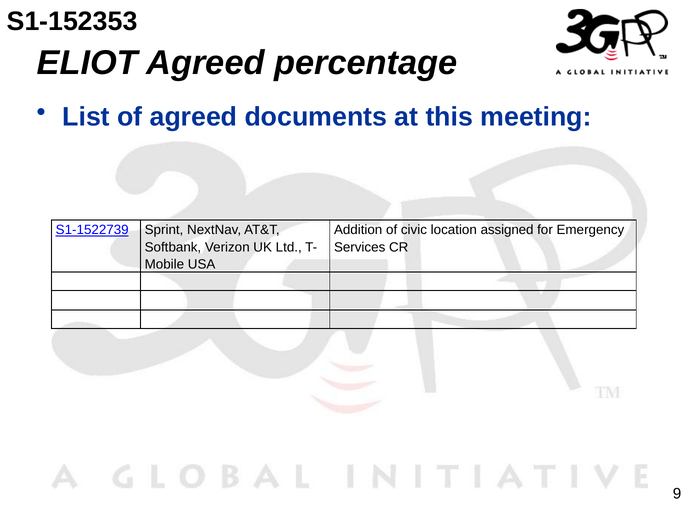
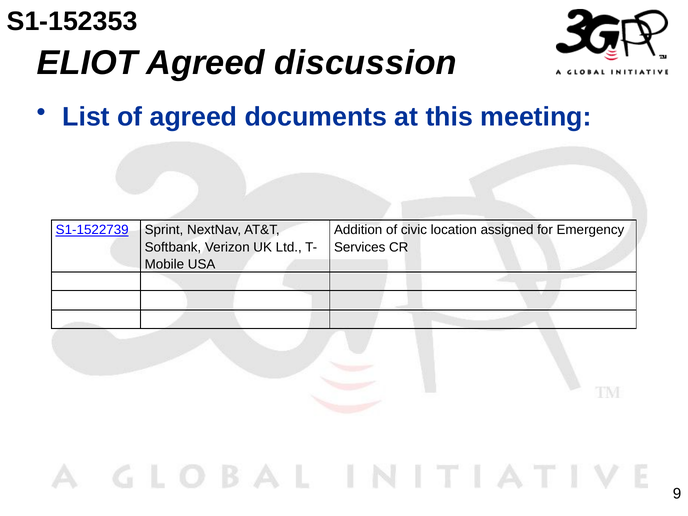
percentage: percentage -> discussion (366, 63)
